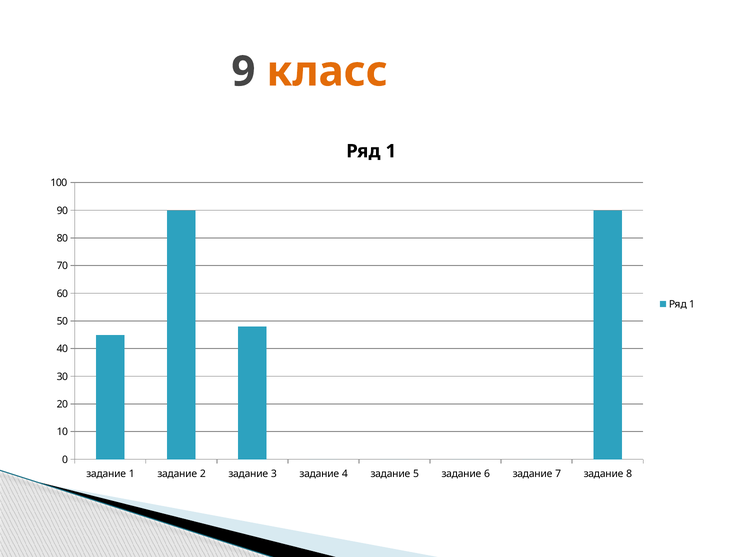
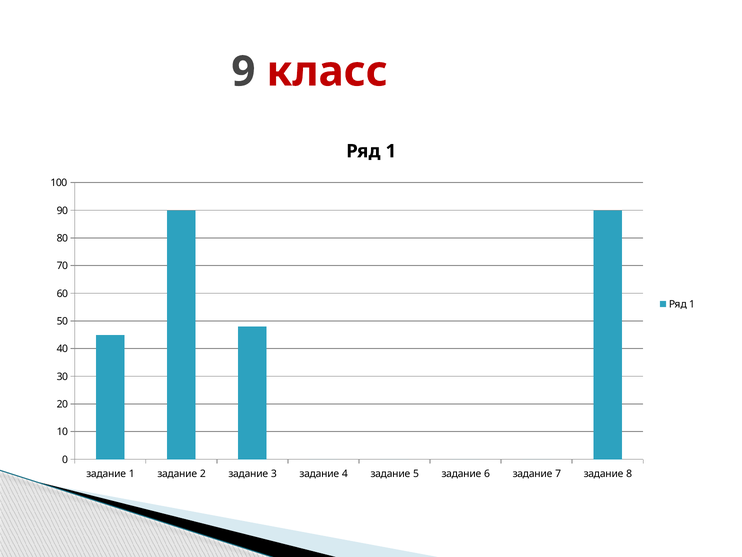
класс colour: orange -> red (327, 72)
